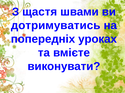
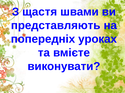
дотримуватись: дотримуватись -> представляють (56, 26)
